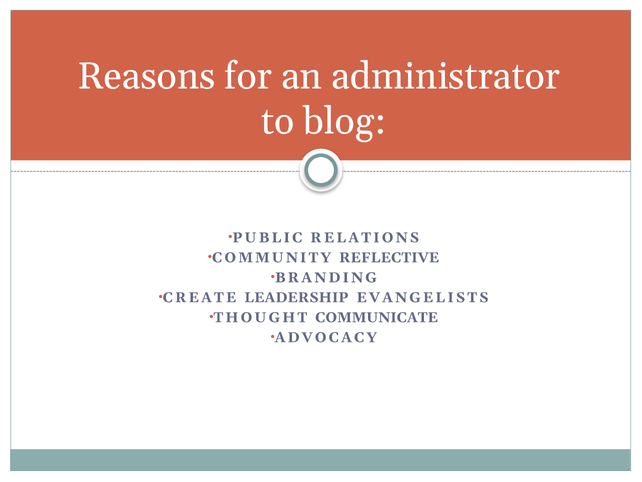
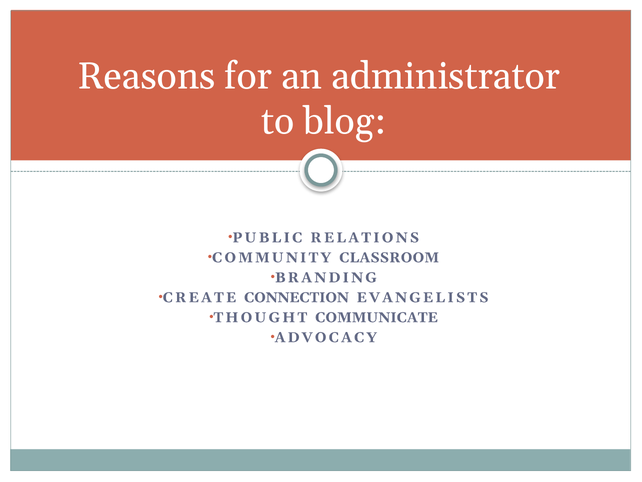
REFLECTIVE: REFLECTIVE -> CLASSROOM (389, 257)
LEADERSHIP: LEADERSHIP -> CONNECTION (296, 297)
